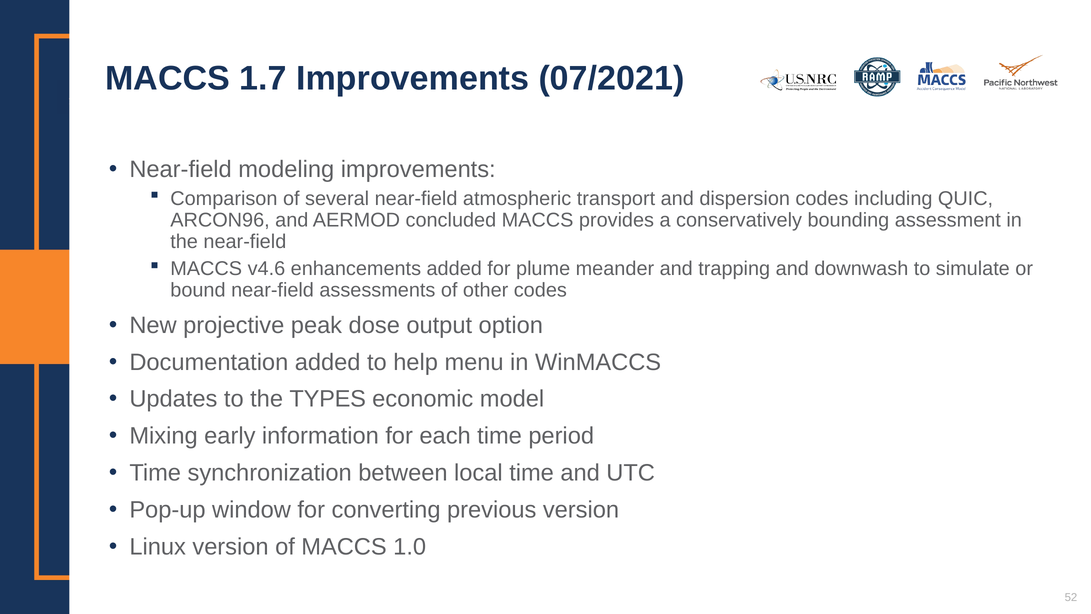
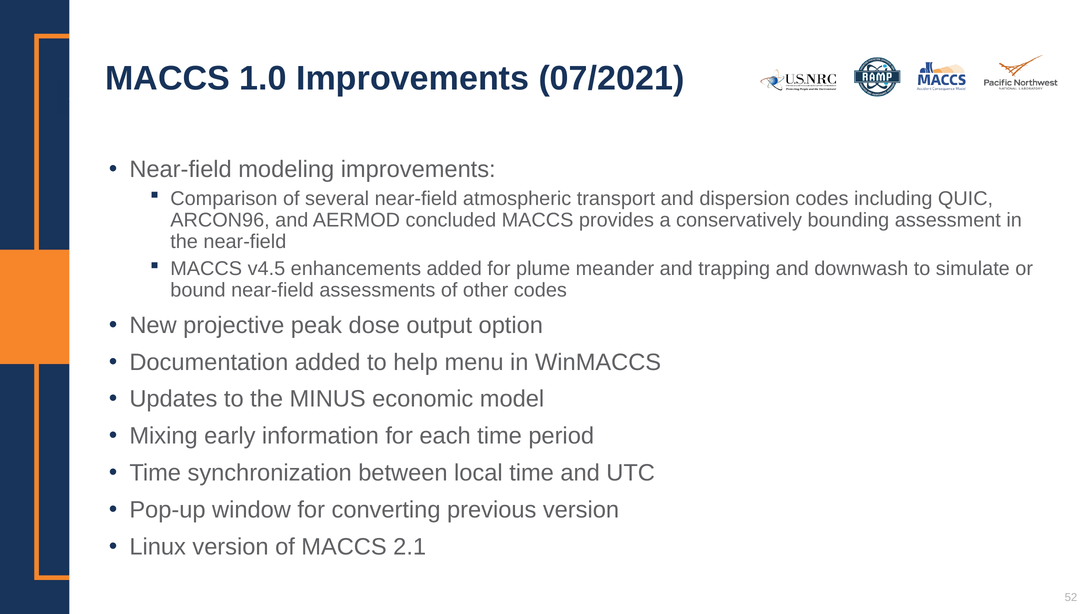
1.7: 1.7 -> 1.0 (263, 78)
v4.6: v4.6 -> v4.5 (266, 269)
TYPES: TYPES -> MINUS (328, 399)
1.0: 1.0 -> 2.1 (410, 547)
